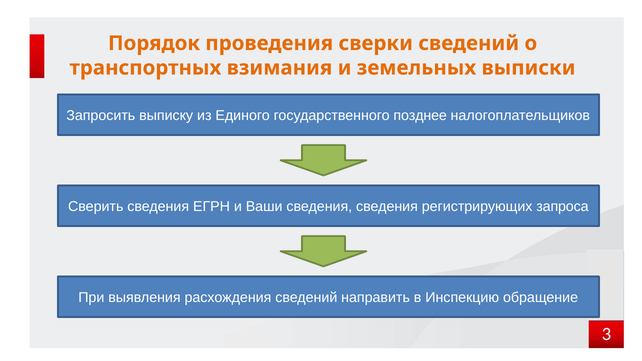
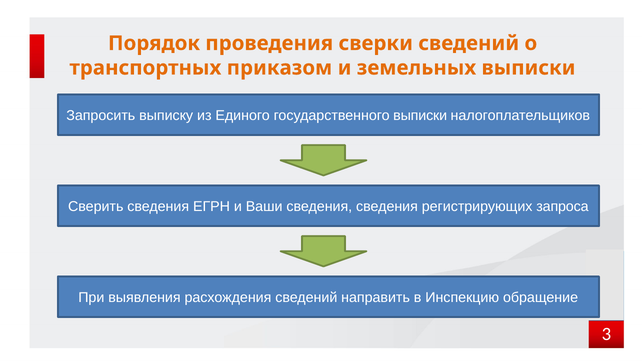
взимания: взимания -> приказом (279, 68)
государственного позднее: позднее -> выписки (420, 116)
